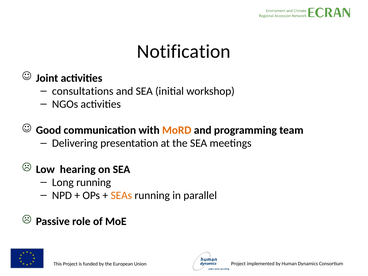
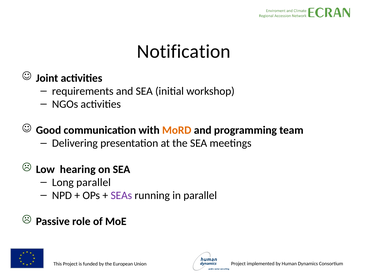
consultations: consultations -> requirements (83, 91)
Long running: running -> parallel (94, 182)
SEAs colour: orange -> purple (121, 195)
